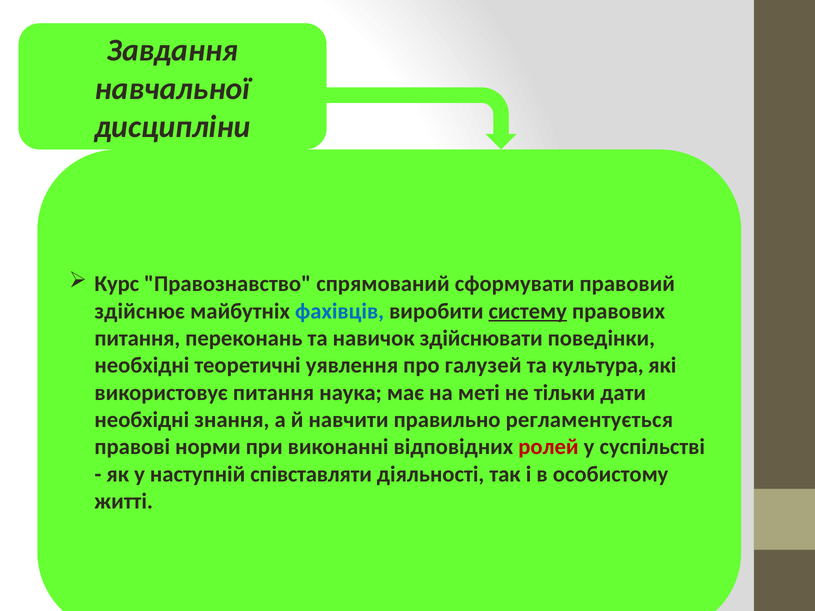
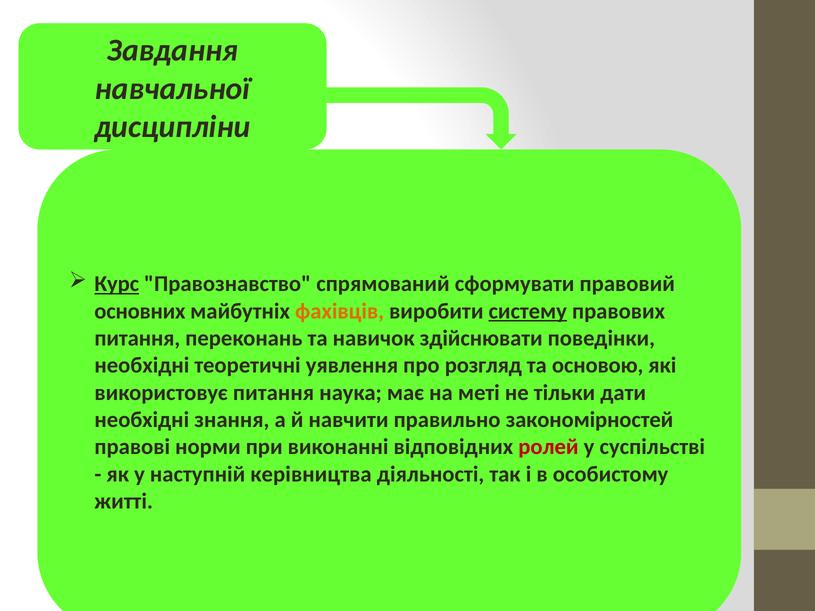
Курс underline: none -> present (117, 284)
здійснює: здійснює -> основних (140, 311)
фахівців colour: blue -> orange (340, 311)
галузей: галузей -> розгляд (483, 366)
культура: культура -> основою (598, 366)
регламентується: регламентується -> закономірностей (589, 420)
співставляти: співставляти -> керівництва (311, 474)
